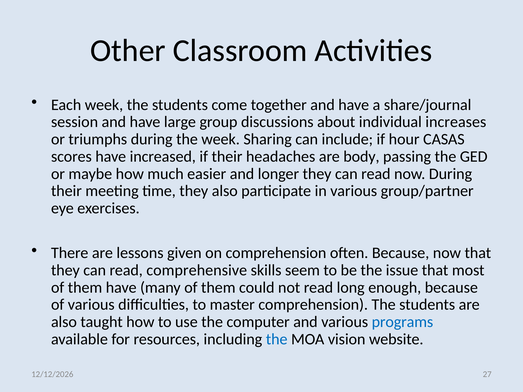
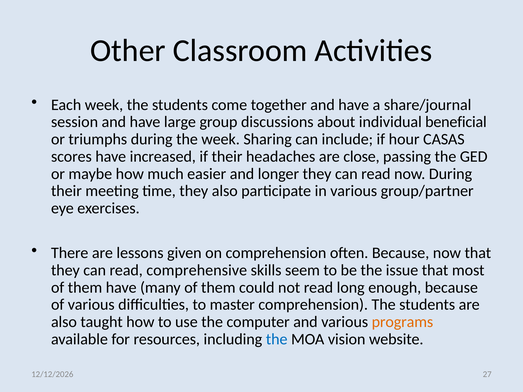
increases: increases -> beneficial (456, 122)
body: body -> close (361, 157)
programs colour: blue -> orange (402, 322)
